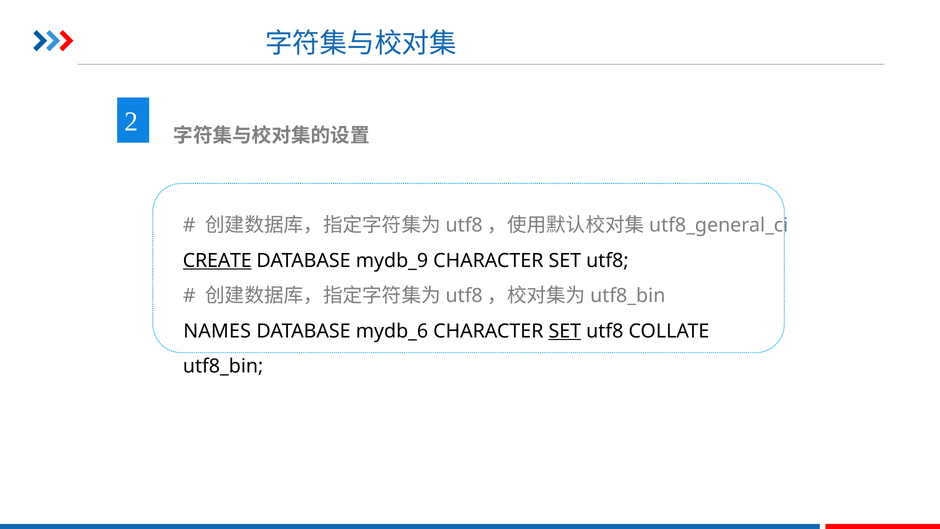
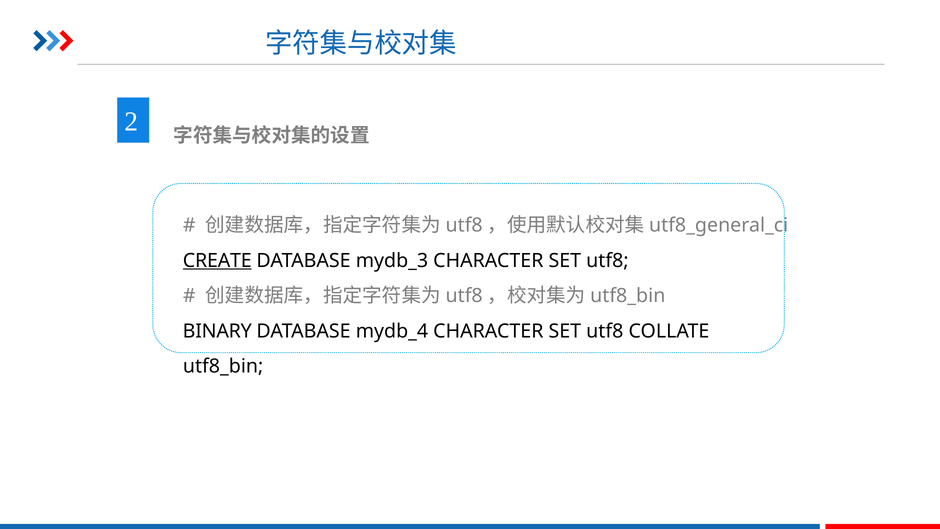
mydb_9: mydb_9 -> mydb_3 (392, 261)
NAMES: NAMES -> BINARY (217, 331)
mydb_6: mydb_6 -> mydb_4 (392, 331)
SET underline: present -> none (565, 331)
